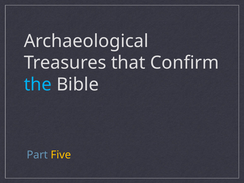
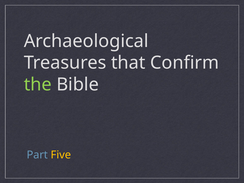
the colour: light blue -> light green (38, 85)
